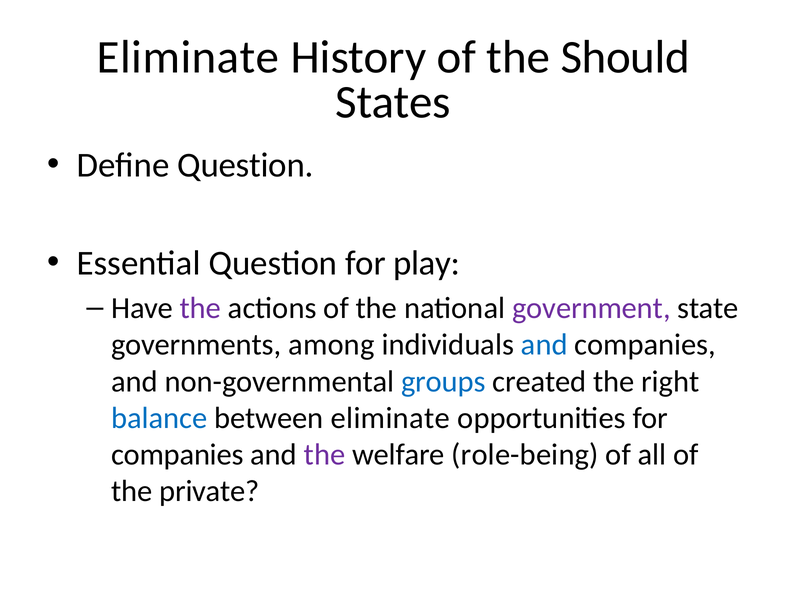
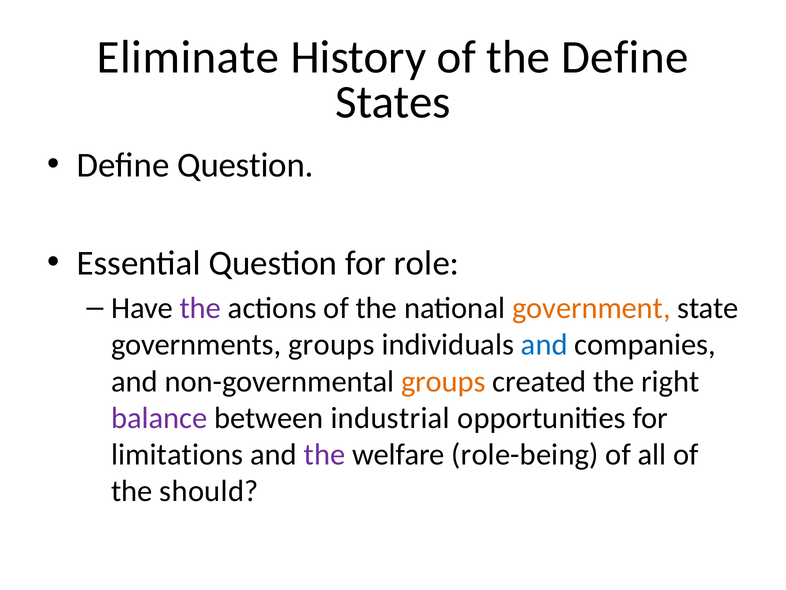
the Should: Should -> Define (625, 57)
play: play -> role (426, 263)
government colour: purple -> orange (591, 308)
governments among: among -> groups (331, 345)
groups colour: blue -> orange (443, 381)
balance colour: blue -> purple (159, 418)
between eliminate: eliminate -> industrial (390, 418)
companies: companies -> limitations (177, 454)
private: private -> should (209, 491)
